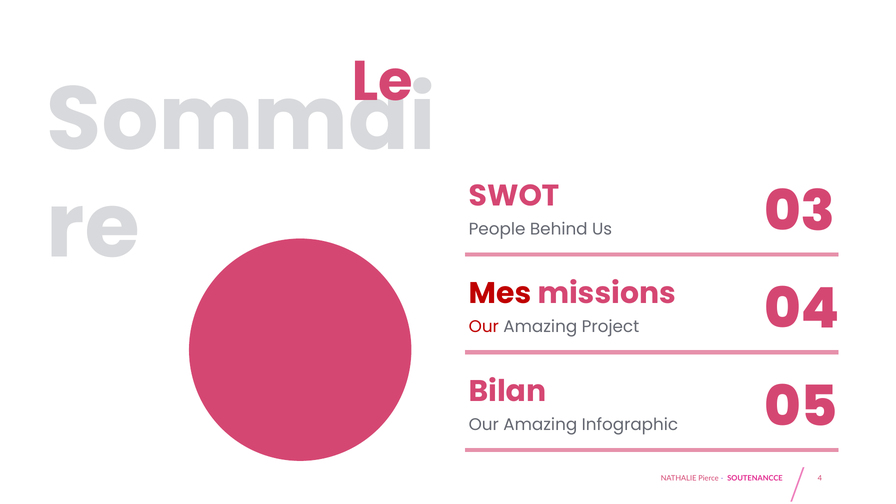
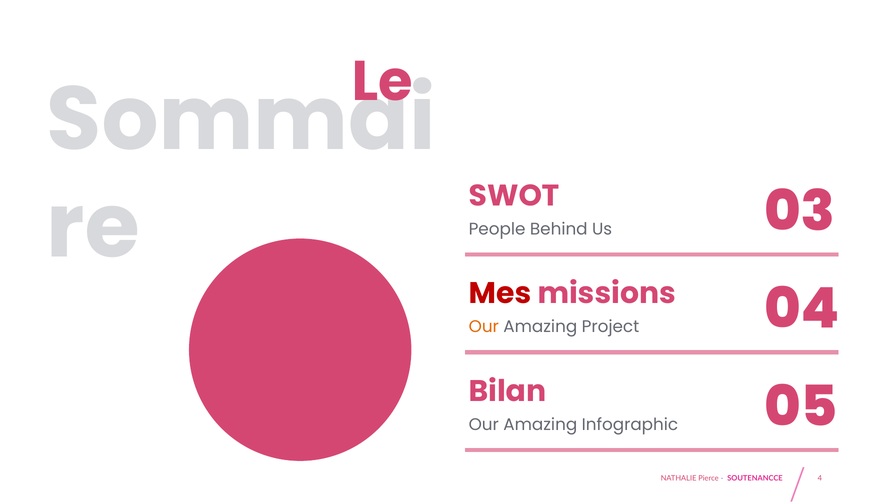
Our colour: red -> orange (484, 327)
